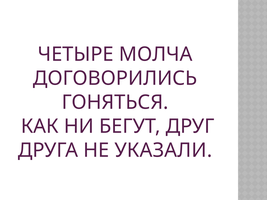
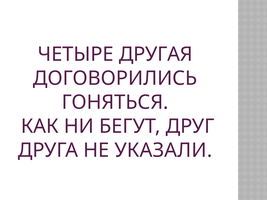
МОЛЧА: МОЛЧА -> ДРУГАЯ (156, 54)
